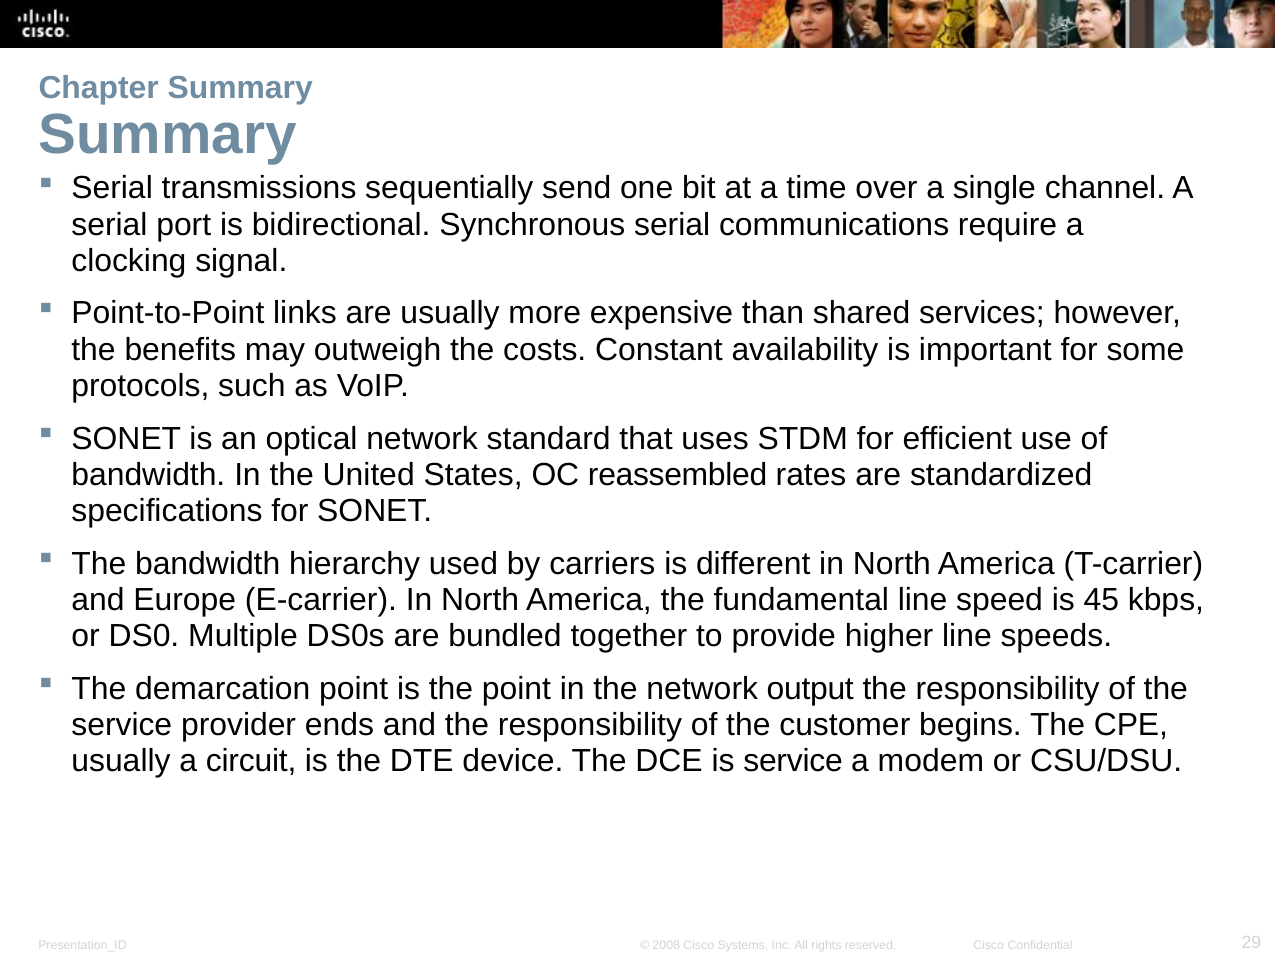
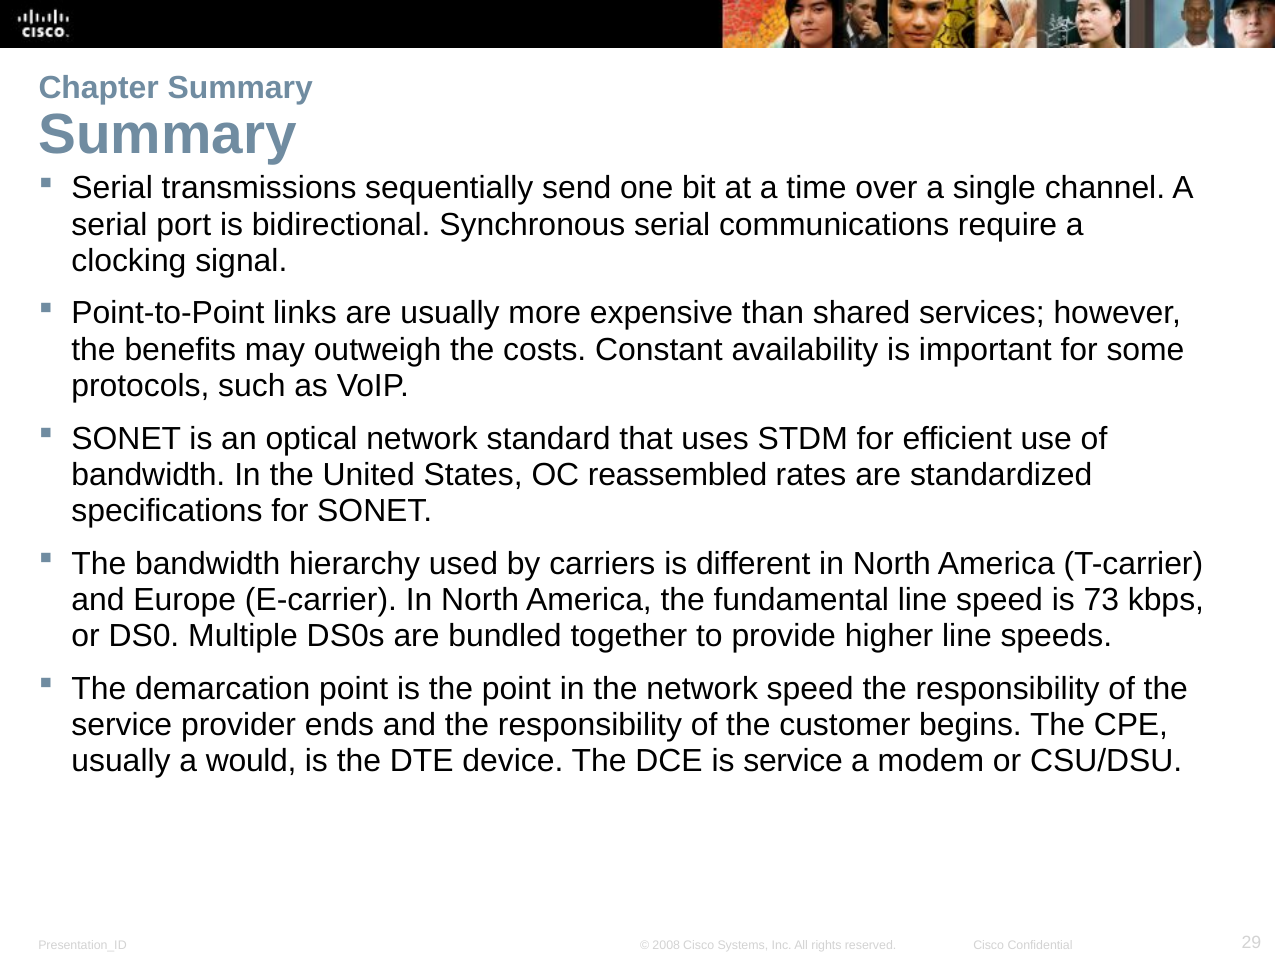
45: 45 -> 73 (1101, 600)
network output: output -> speed (810, 688)
circuit: circuit -> would (251, 761)
